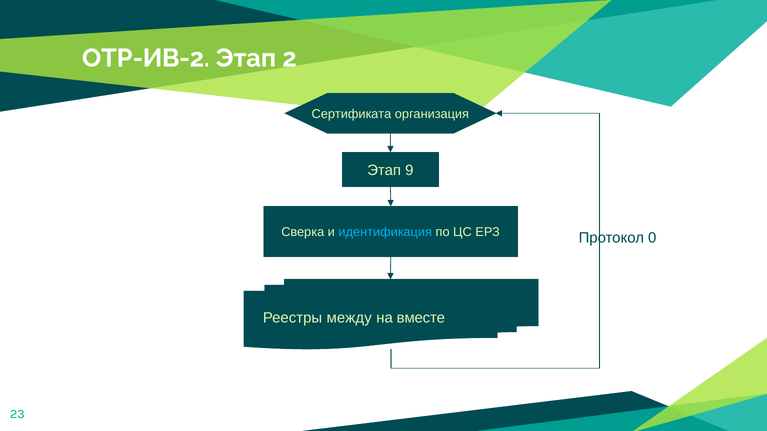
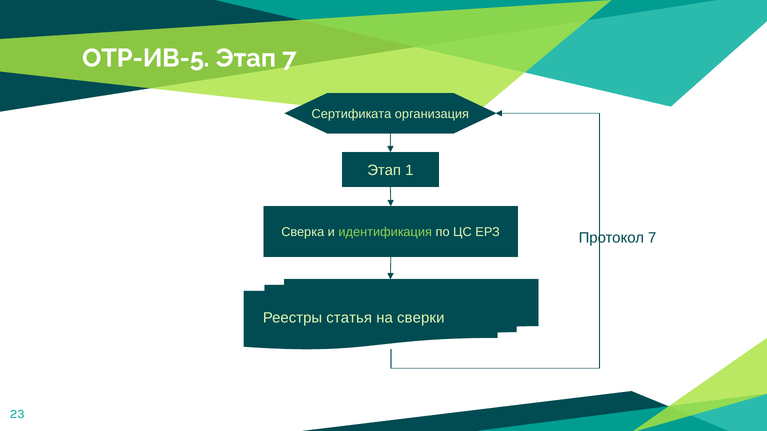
ОТР-ИВ-2: ОТР-ИВ-2 -> ОТР-ИВ-5 (146, 58)
Этап 2: 2 -> 7 (289, 58)
9: 9 -> 1 (409, 171)
идентификация colour: light blue -> light green (385, 233)
Протокол 0: 0 -> 7 (652, 238)
между: между -> статья (349, 318)
вместе: вместе -> сверки (421, 318)
